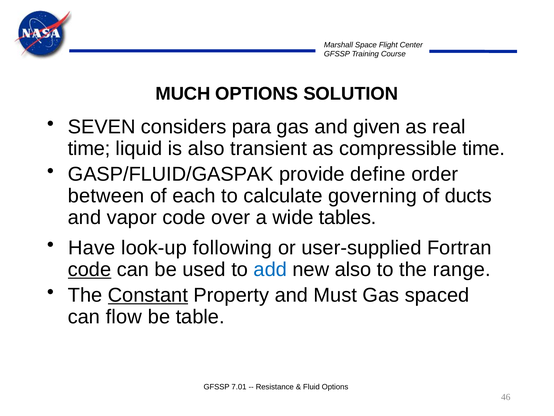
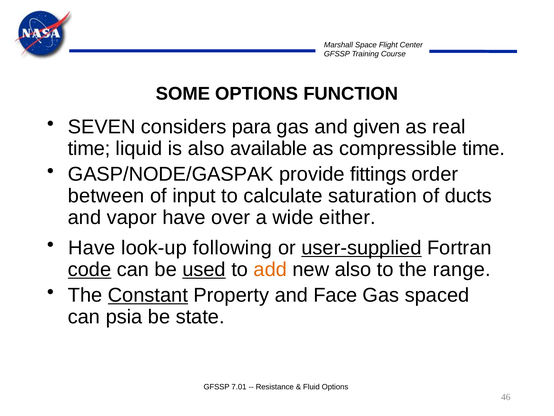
MUCH: MUCH -> SOME (183, 94)
SOLUTION: SOLUTION -> FUNCTION (351, 94)
transient: transient -> available (269, 148)
GASP/FLUID/GASPAK: GASP/FLUID/GASPAK -> GASP/NODE/GASPAK (171, 174)
define: define -> fittings (378, 174)
each: each -> input (194, 196)
governing: governing -> saturation (372, 196)
vapor code: code -> have (184, 217)
tables: tables -> either (347, 217)
user-supplied underline: none -> present (361, 248)
used underline: none -> present (204, 269)
add colour: blue -> orange (270, 269)
Must: Must -> Face (335, 295)
flow: flow -> psia (124, 316)
table: table -> state (200, 316)
